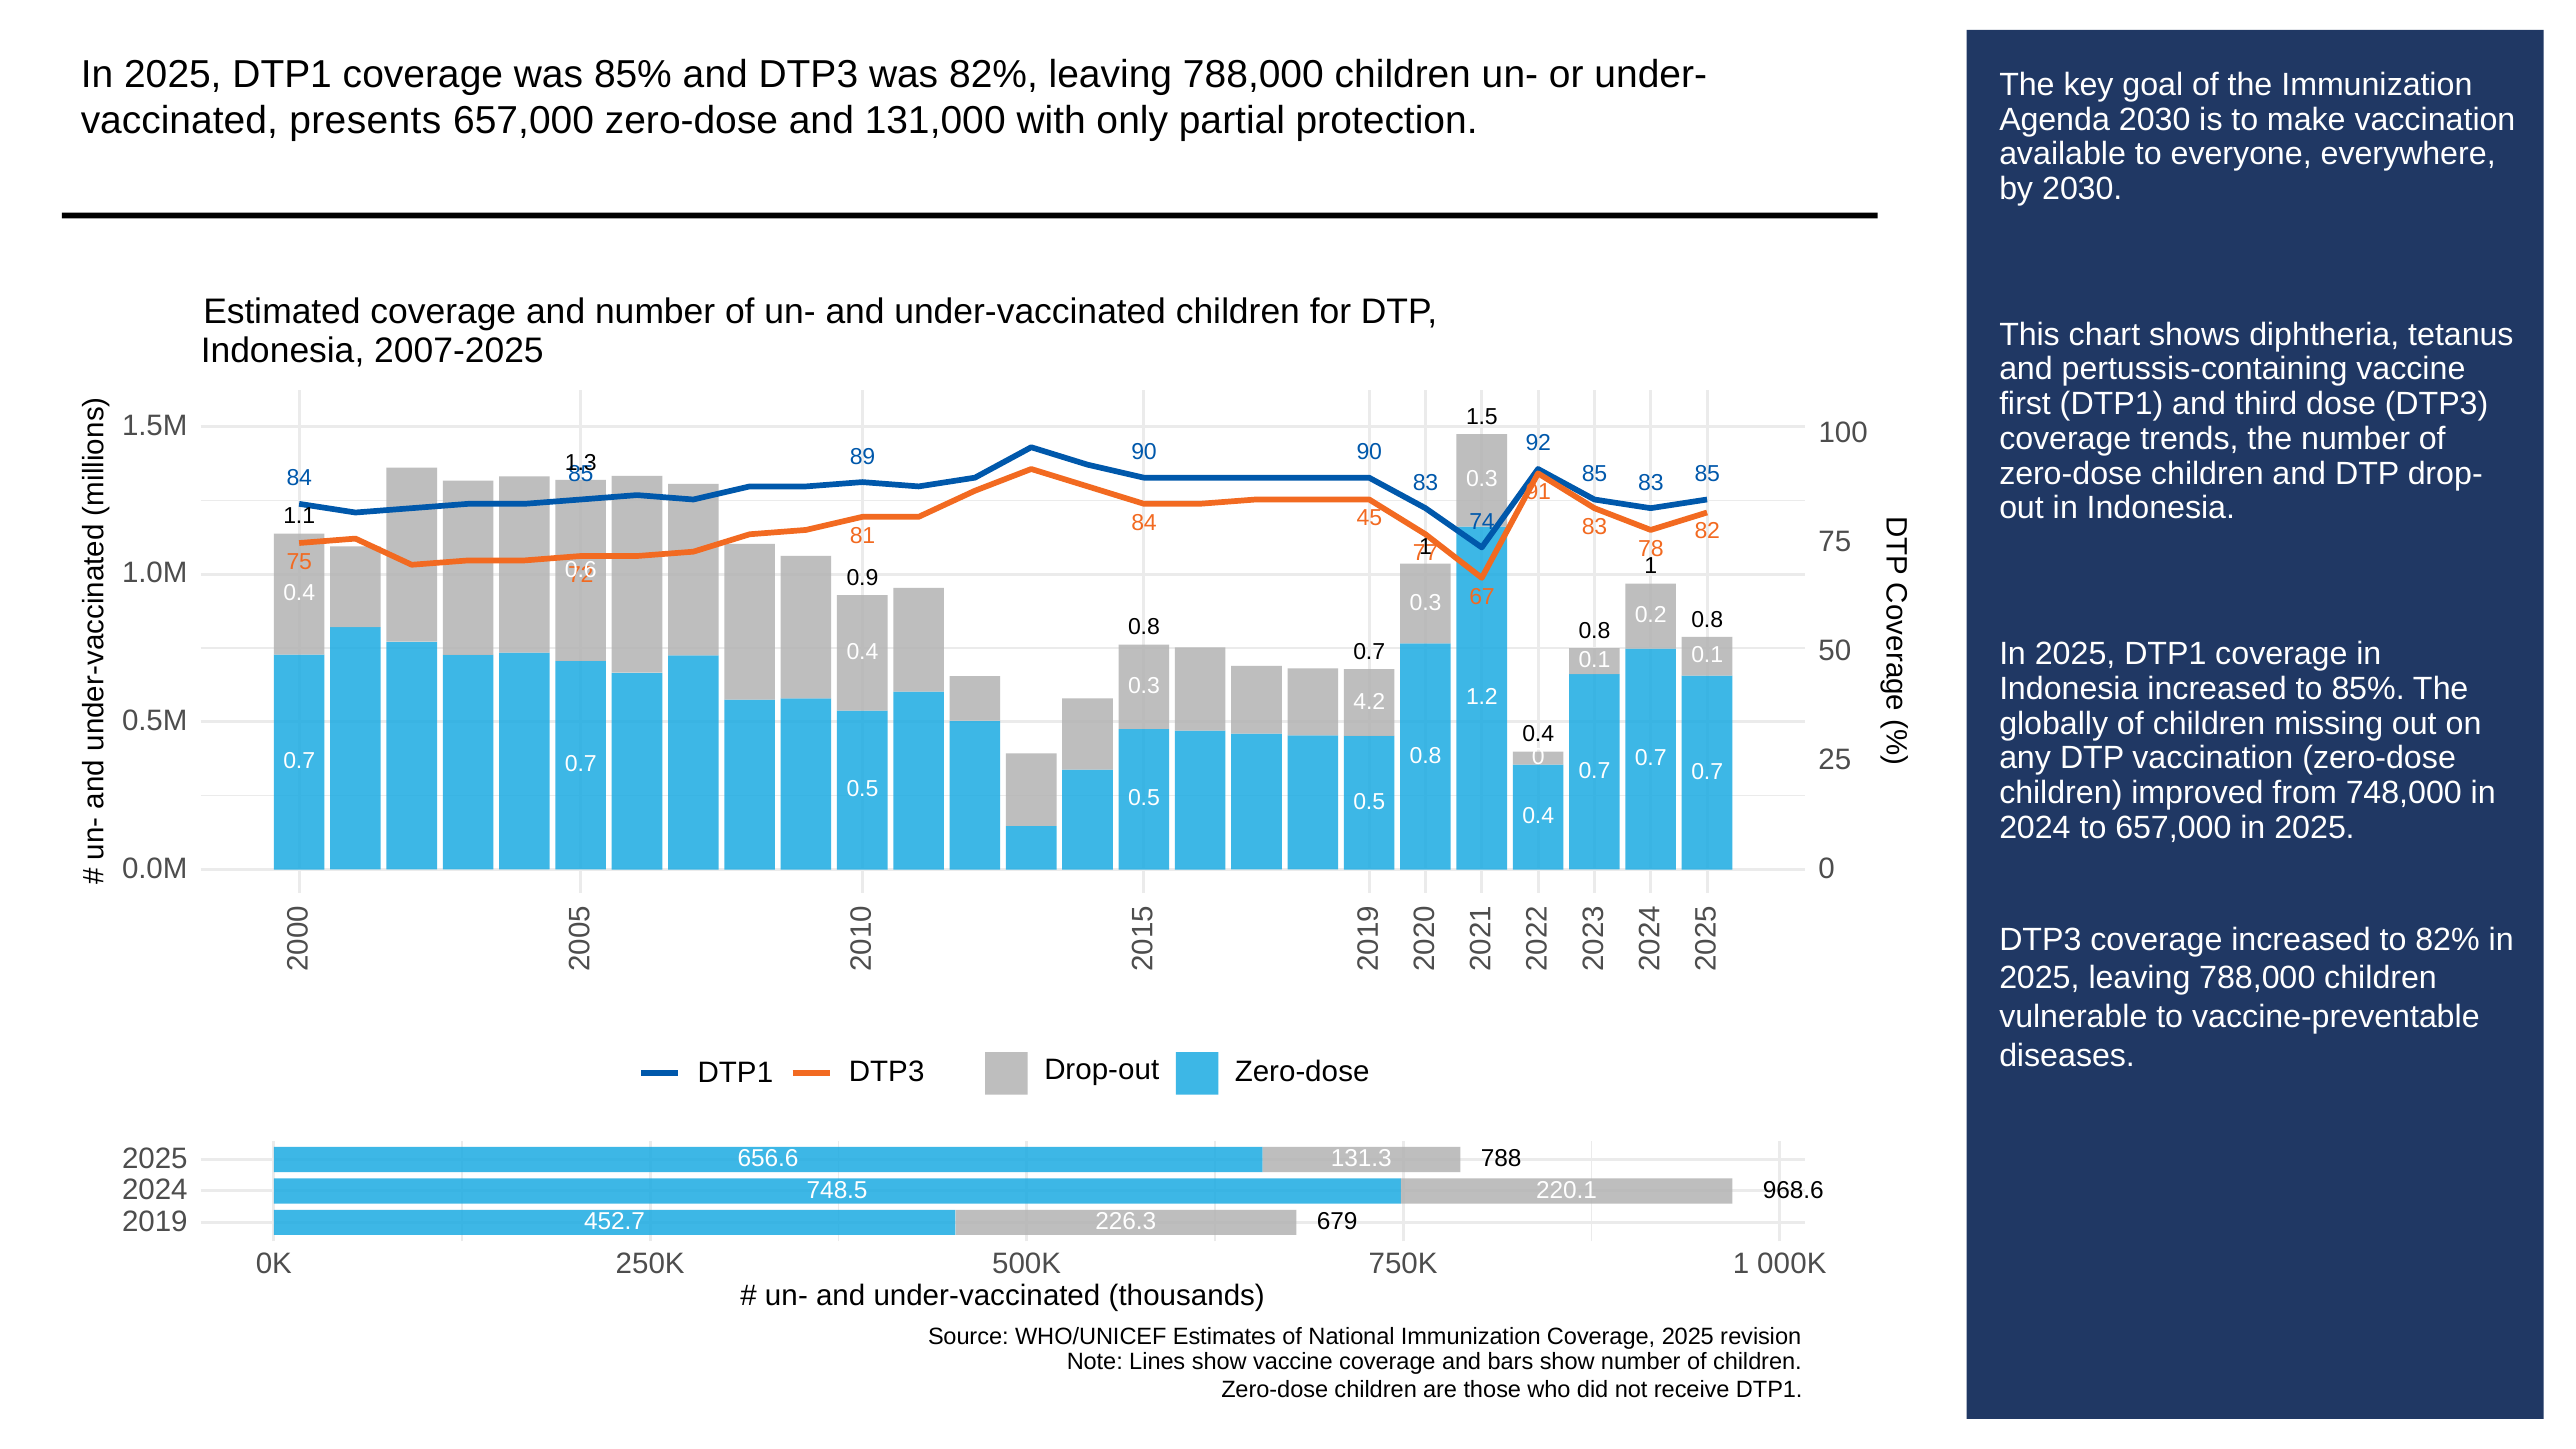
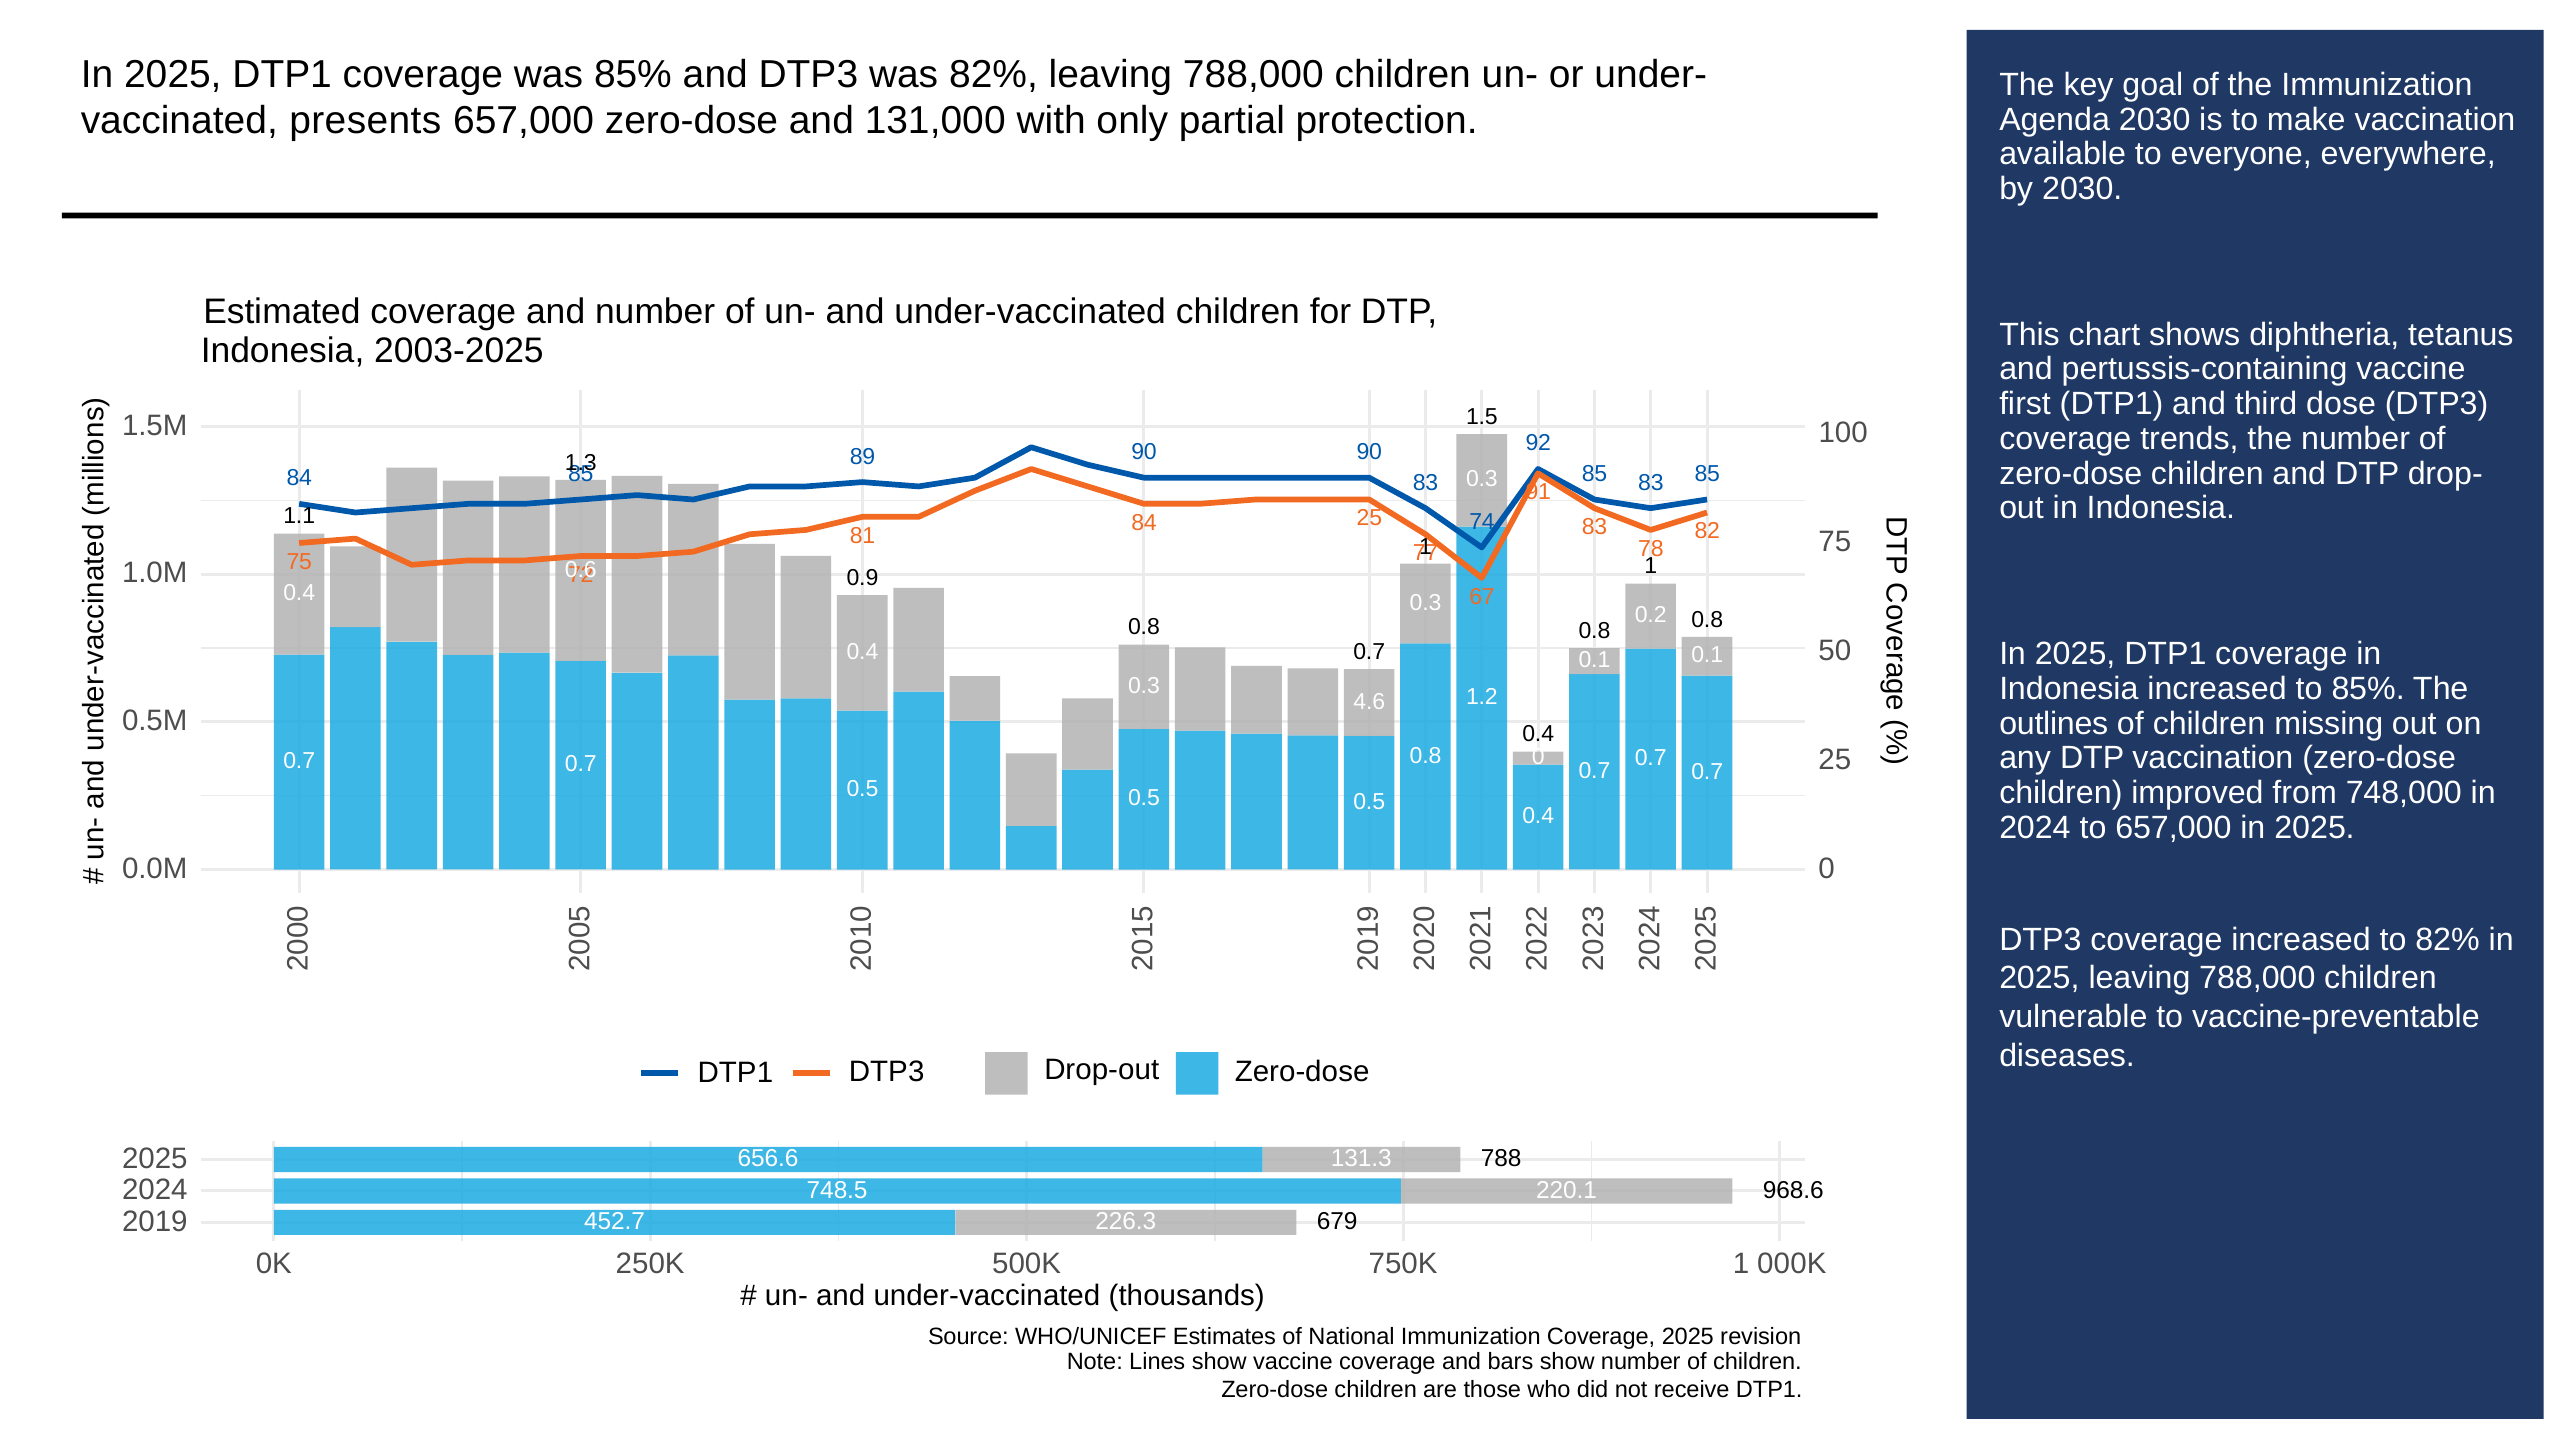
2007-2025: 2007-2025 -> 2003-2025 (459, 351)
84 45: 45 -> 25 (1369, 518)
4.2: 4.2 -> 4.6 (1369, 702)
globally: globally -> outlines (2054, 723)
